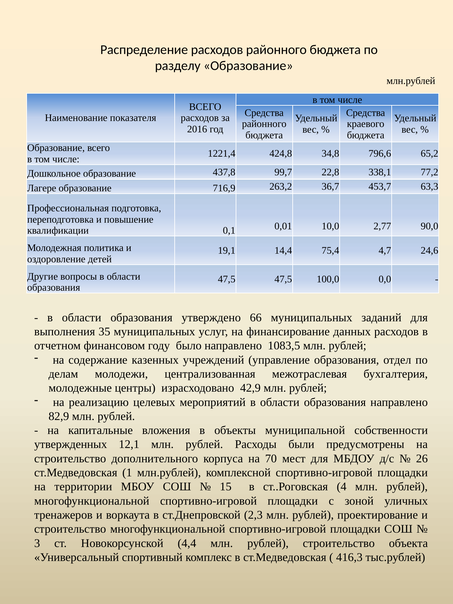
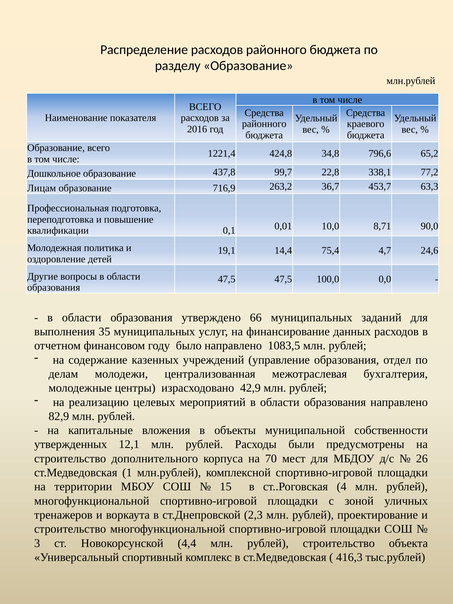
Лагере: Лагере -> Лицам (42, 188)
2,77: 2,77 -> 8,71 (382, 226)
